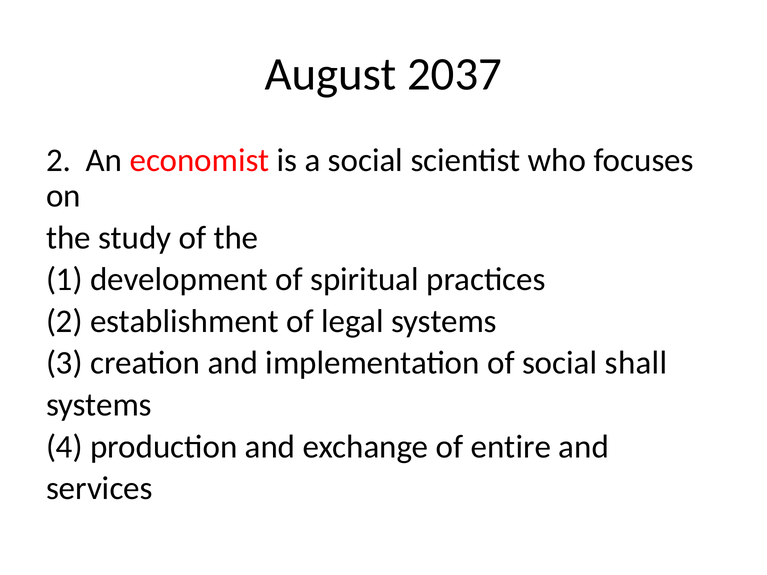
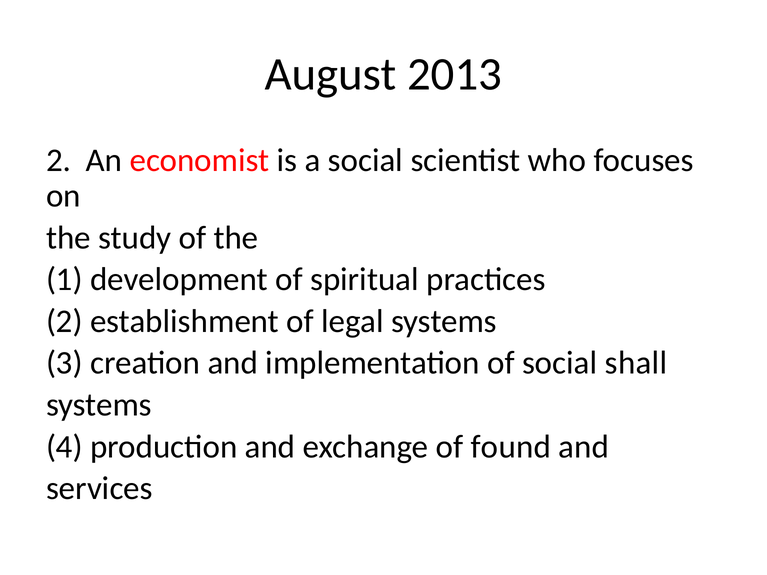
2037: 2037 -> 2013 (455, 74)
entire: entire -> found (511, 447)
